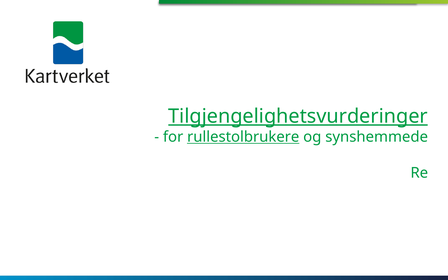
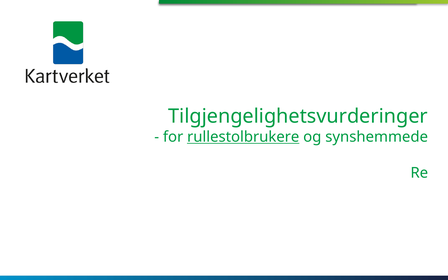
Tilgjengelighetsvurderinger underline: present -> none (298, 116)
